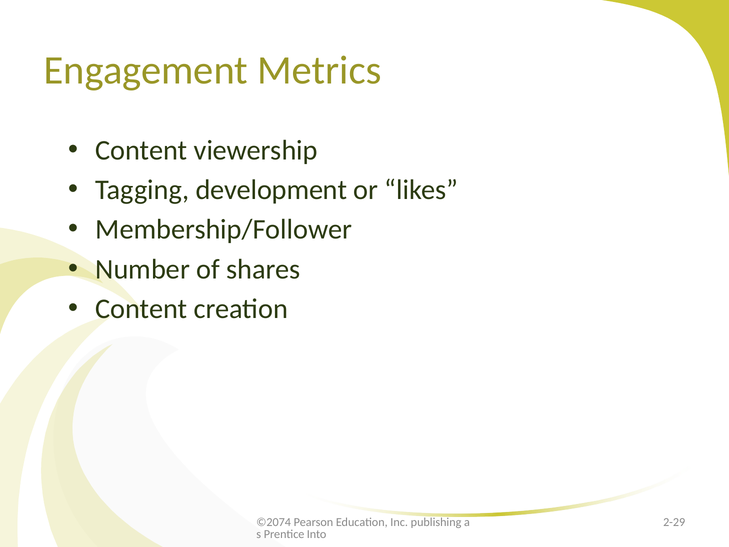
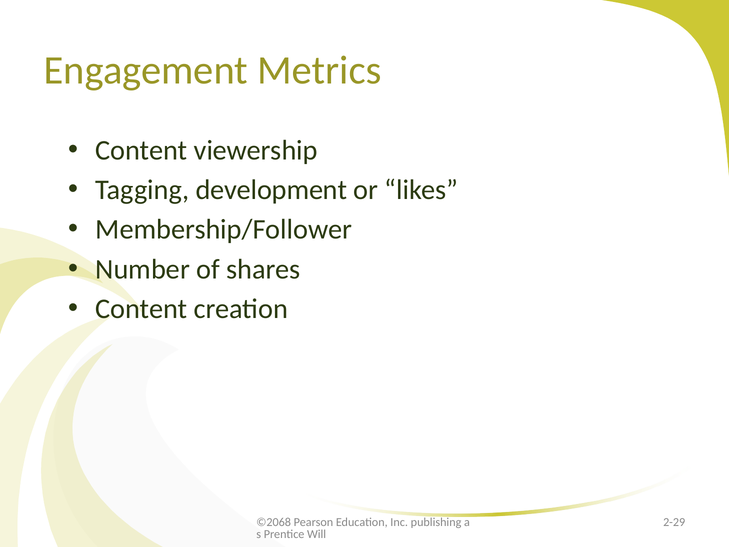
©2074: ©2074 -> ©2068 (274, 522)
Into: Into -> Will (317, 534)
